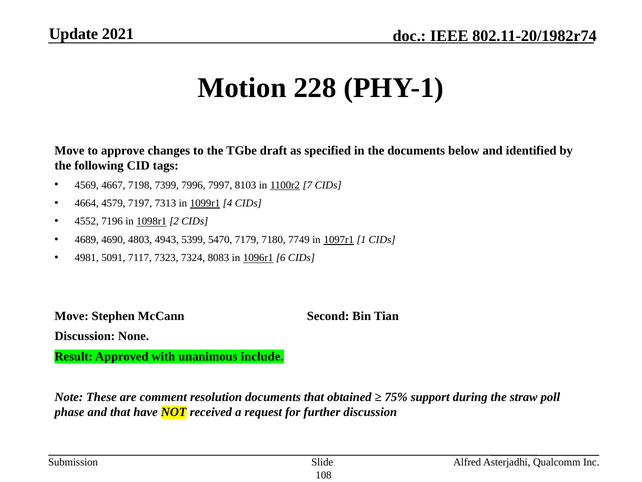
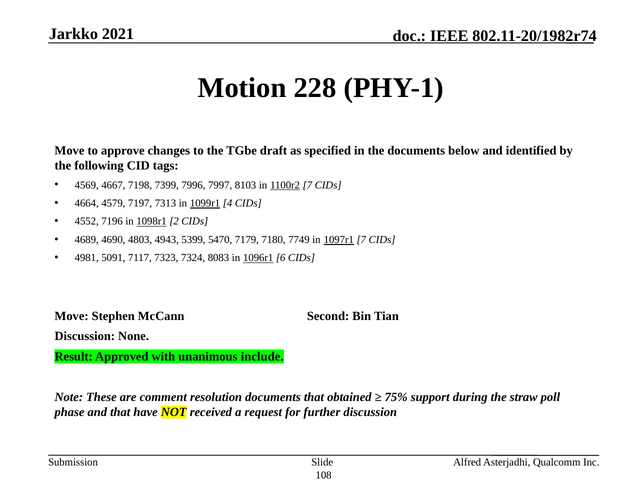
Update: Update -> Jarkko (73, 34)
1097r1 1: 1 -> 7 (361, 239)
